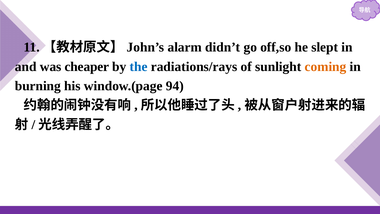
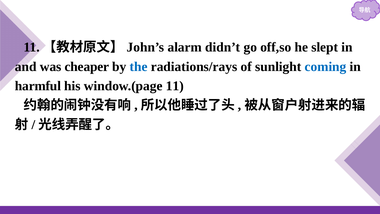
coming colour: orange -> blue (326, 67)
burning: burning -> harmful (38, 86)
window.(page 94: 94 -> 11 (175, 86)
